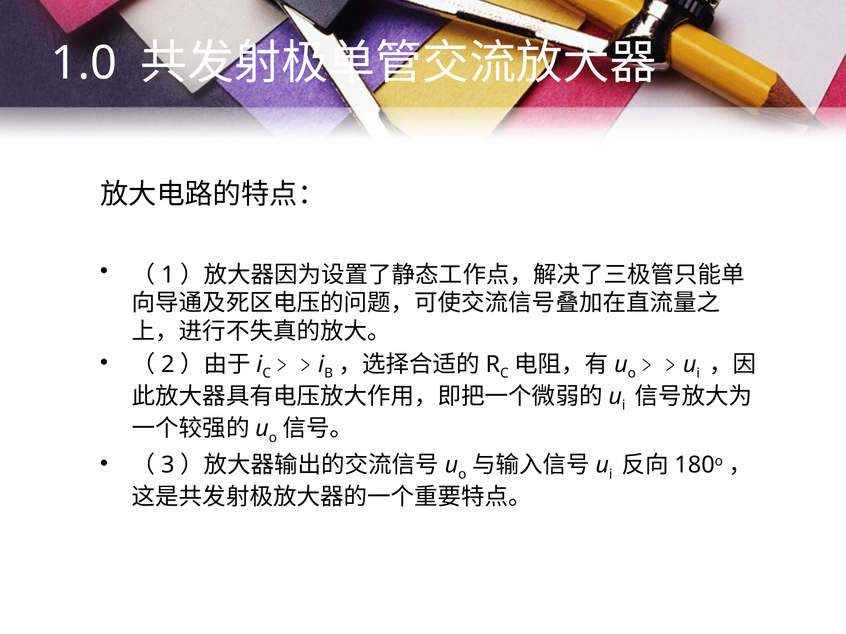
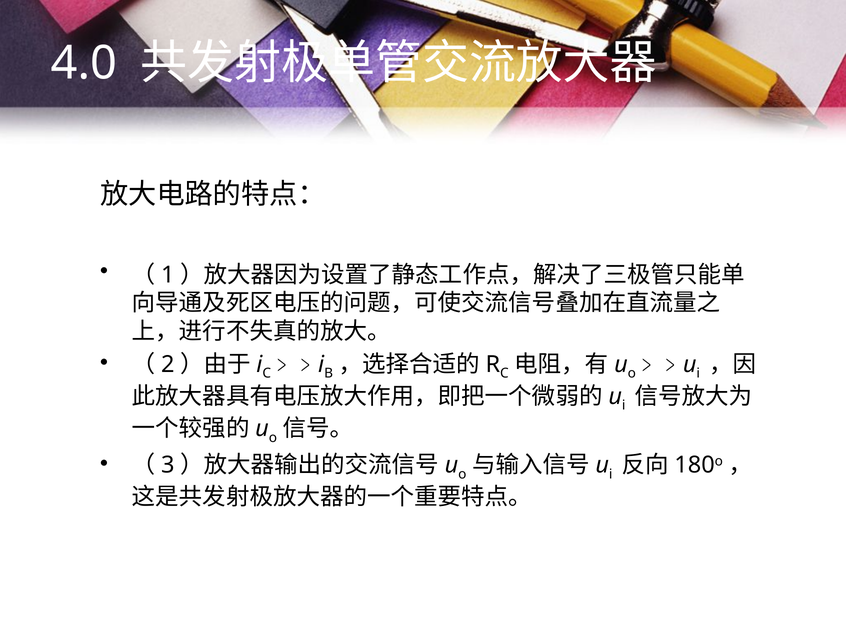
1.0: 1.0 -> 4.0 (84, 63)
